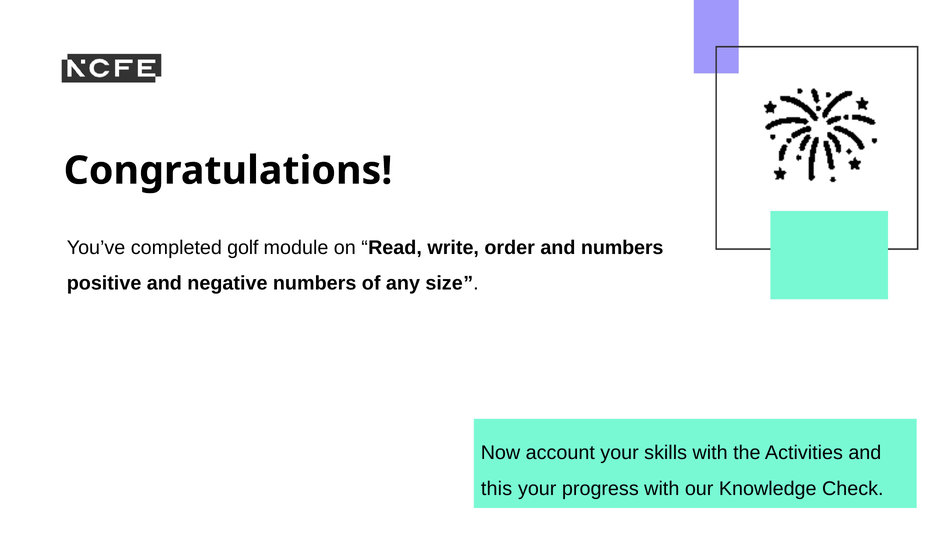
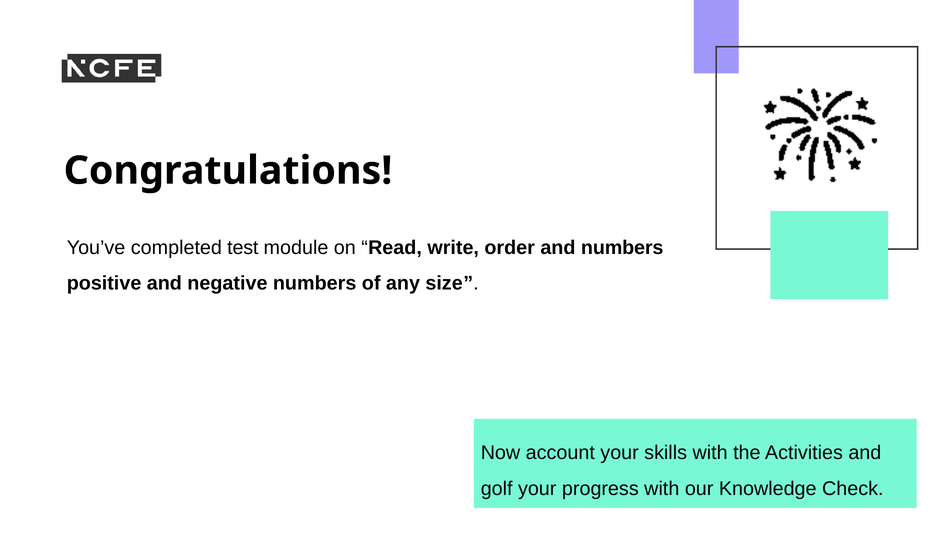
golf: golf -> test (243, 247)
this: this -> golf (497, 488)
